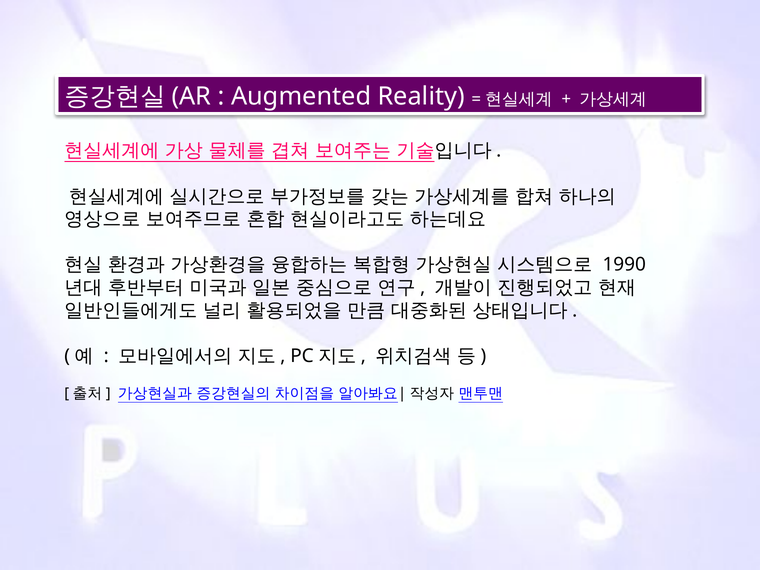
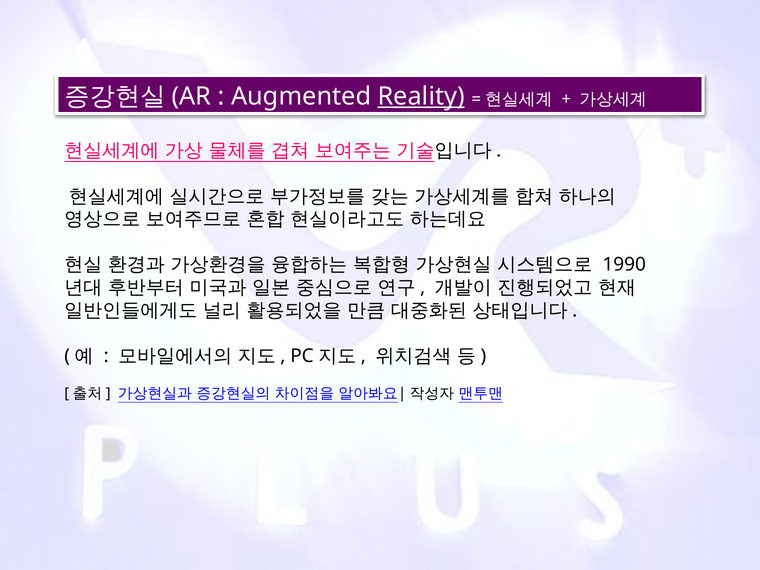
Reality underline: none -> present (421, 96)
